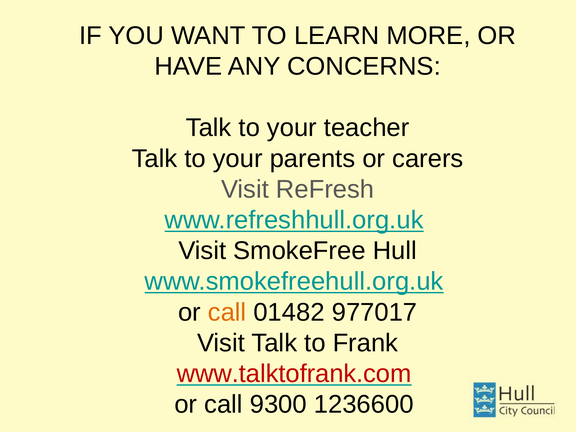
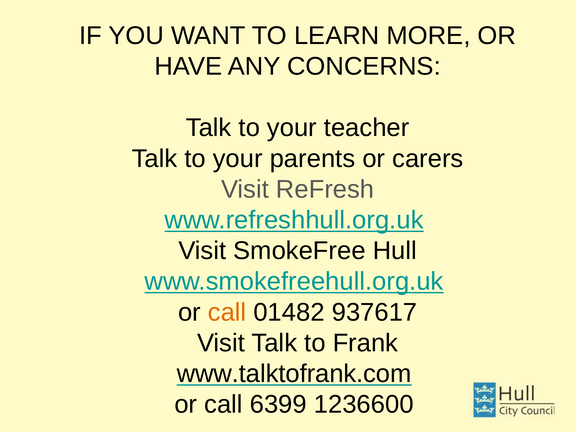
977017: 977017 -> 937617 (374, 312)
www.talktofrank.com colour: red -> black (294, 374)
9300: 9300 -> 6399 (278, 404)
